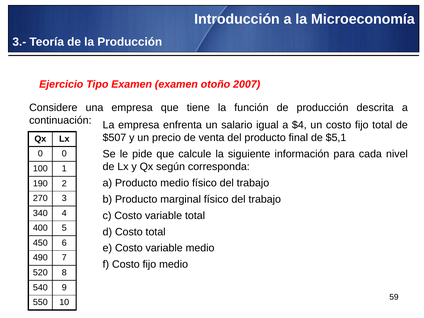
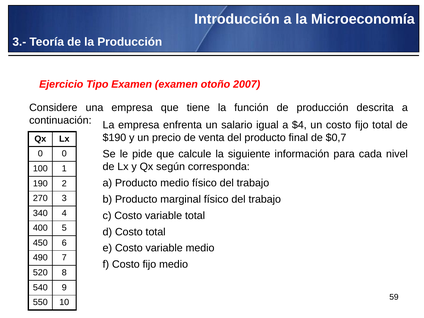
$507: $507 -> $190 (114, 138)
$5,1: $5,1 -> $0,7 (336, 138)
